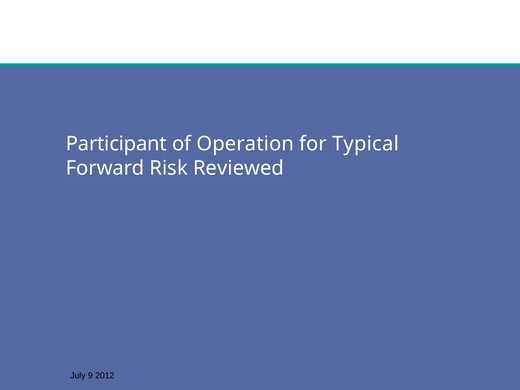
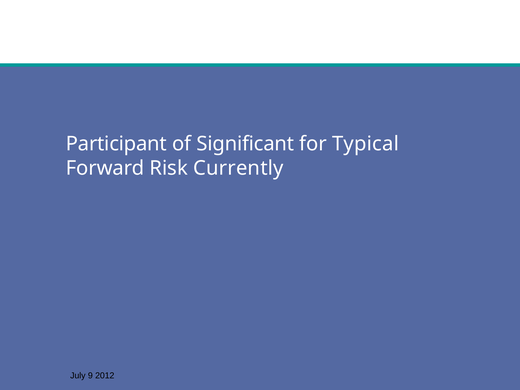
Operation: Operation -> Significant (245, 144)
Reviewed: Reviewed -> Currently (238, 168)
